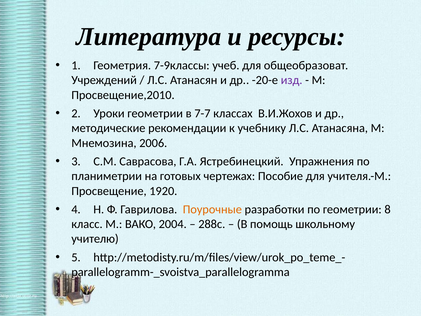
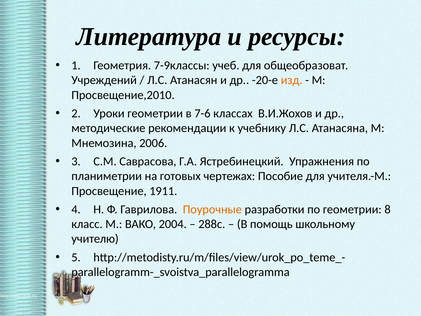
изд colour: purple -> orange (292, 80)
7-7: 7-7 -> 7-6 (202, 113)
1920: 1920 -> 1911 (163, 191)
